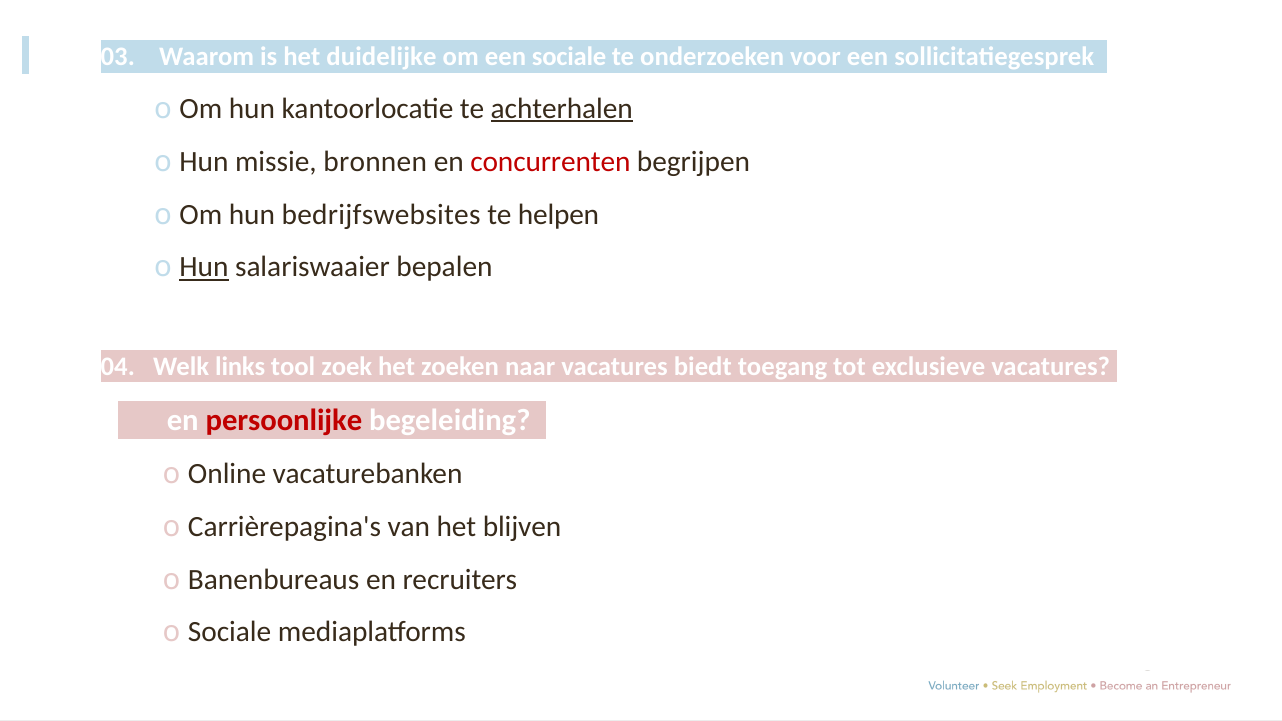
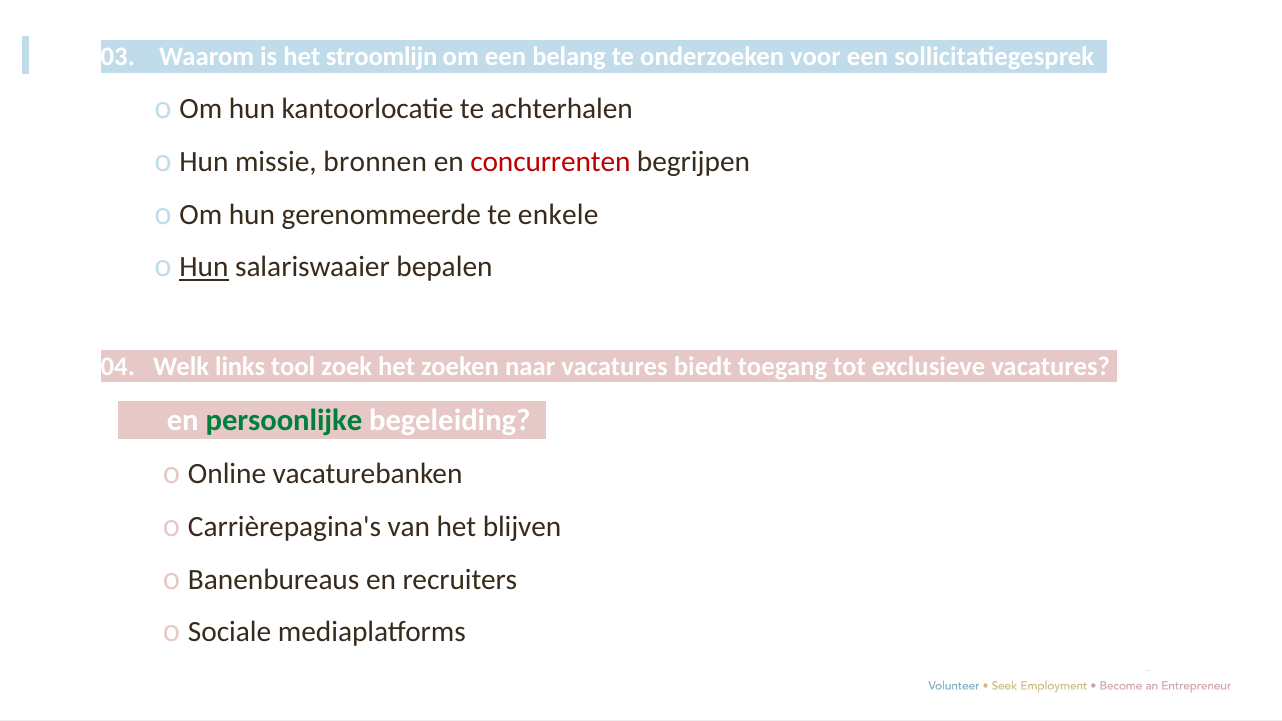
duidelijke: duidelijke -> stroomlijn (382, 56)
een sociale: sociale -> belang (569, 56)
achterhalen underline: present -> none (562, 109)
bedrijfswebsites: bedrijfswebsites -> gerenommeerde (381, 214)
helpen: helpen -> enkele (558, 214)
persoonlijke colour: red -> green (284, 420)
